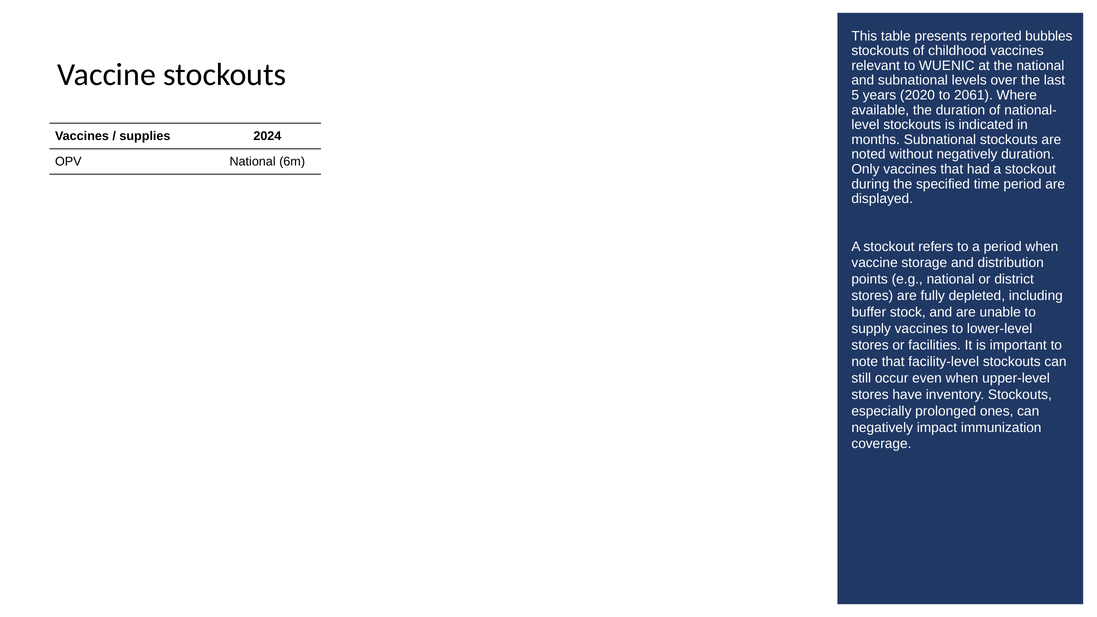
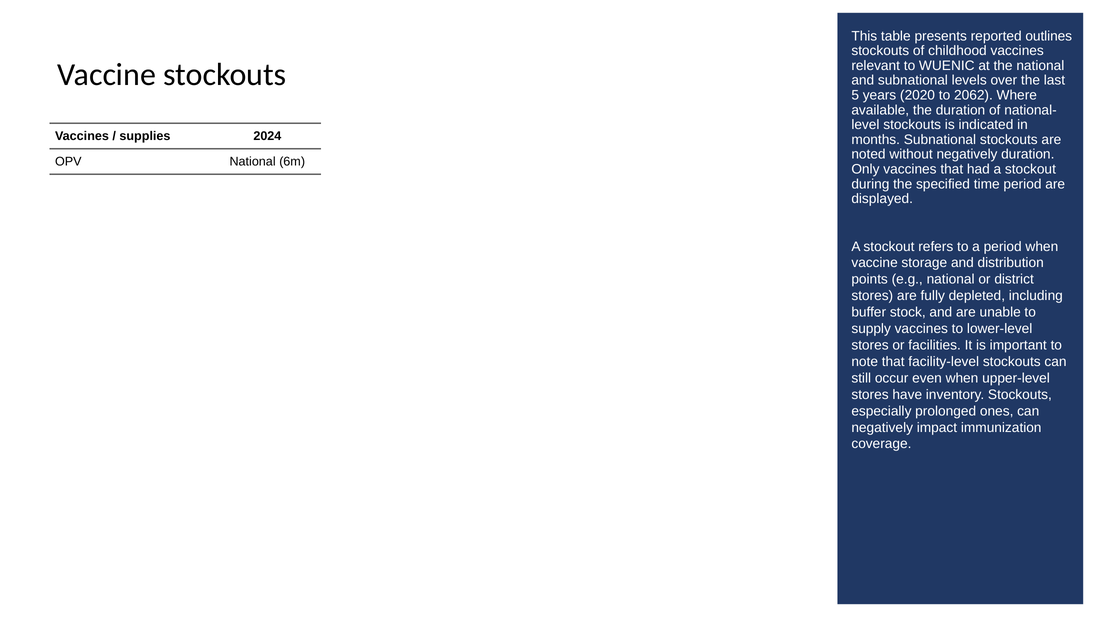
bubbles: bubbles -> outlines (1049, 36)
2061: 2061 -> 2062 (973, 95)
